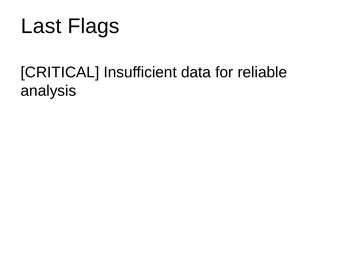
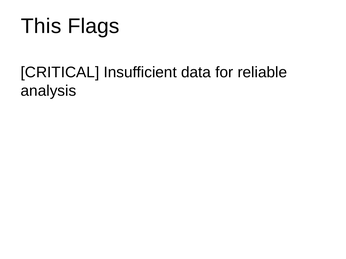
Last: Last -> This (41, 26)
